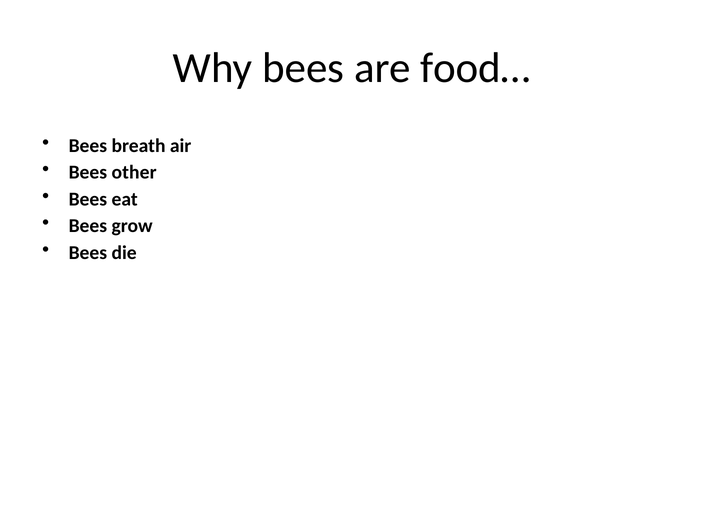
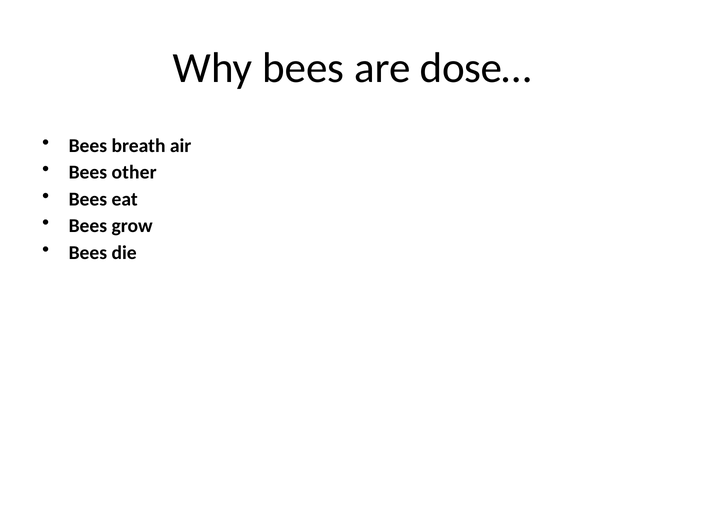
food…: food… -> dose… (476, 68)
